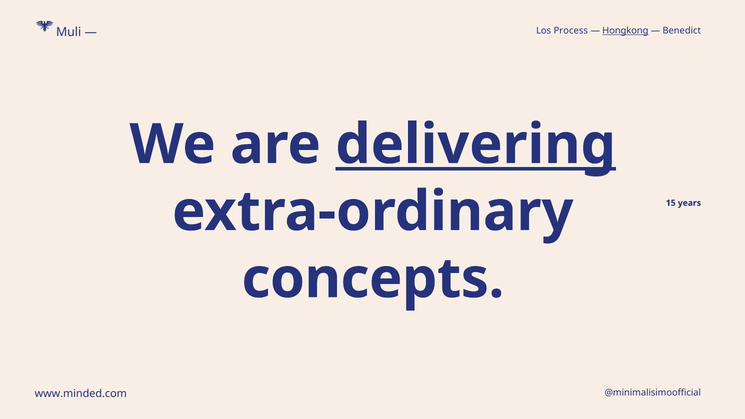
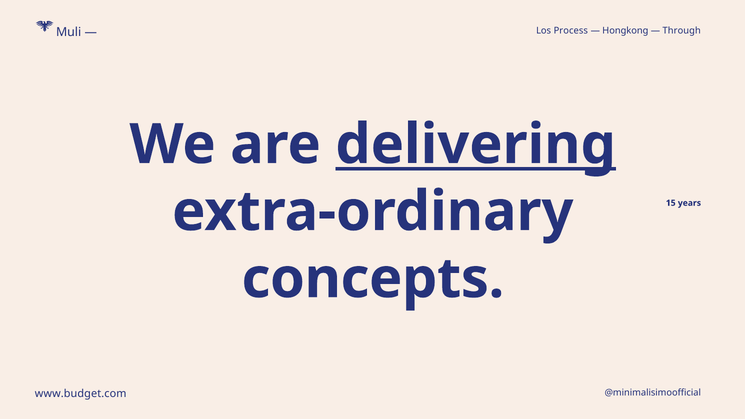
Hongkong underline: present -> none (625, 31)
Benedict: Benedict -> Through (682, 31)
www.minded.com: www.minded.com -> www.budget.com (81, 394)
